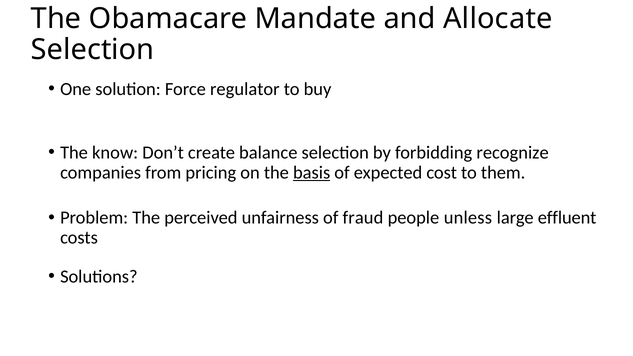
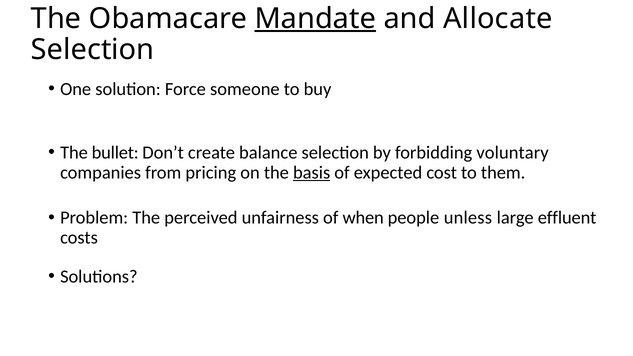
Mandate underline: none -> present (315, 19)
regulator: regulator -> someone (245, 89)
know: know -> bullet (115, 153)
recognize: recognize -> voluntary (513, 153)
fraud: fraud -> when (363, 218)
